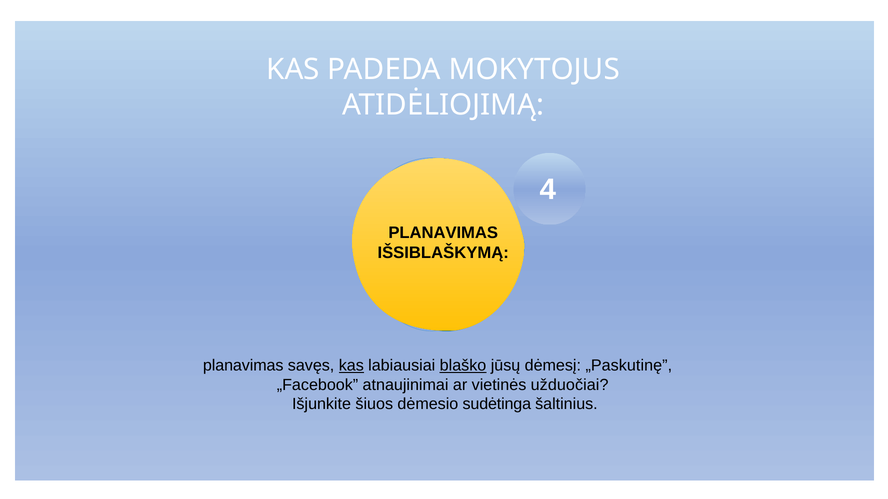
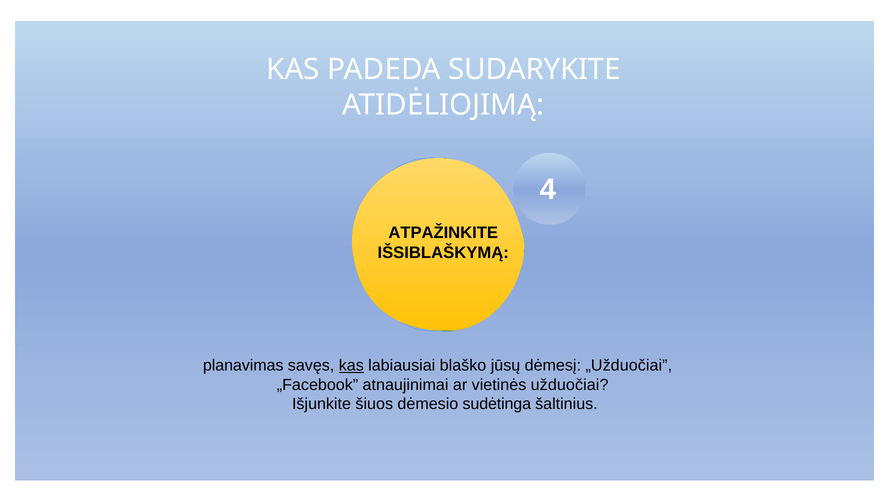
MOKYTOJUS: MOKYTOJUS -> SUDARYKITE (534, 69)
PLANAVIMAS: PLANAVIMAS -> ATPAŽINKITE (443, 233)
blaško underline: present -> none (463, 366)
„Paskutinę: „Paskutinę -> „Užduočiai (629, 366)
